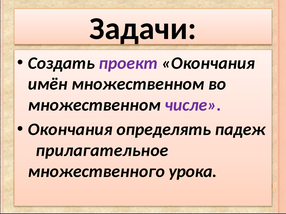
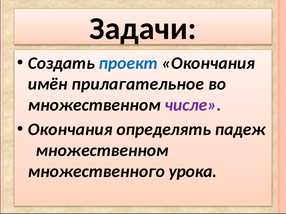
проект colour: purple -> blue (128, 63)
имён множественном: множественном -> прилагательное (138, 84)
прилагательное: прилагательное -> множественном (102, 151)
